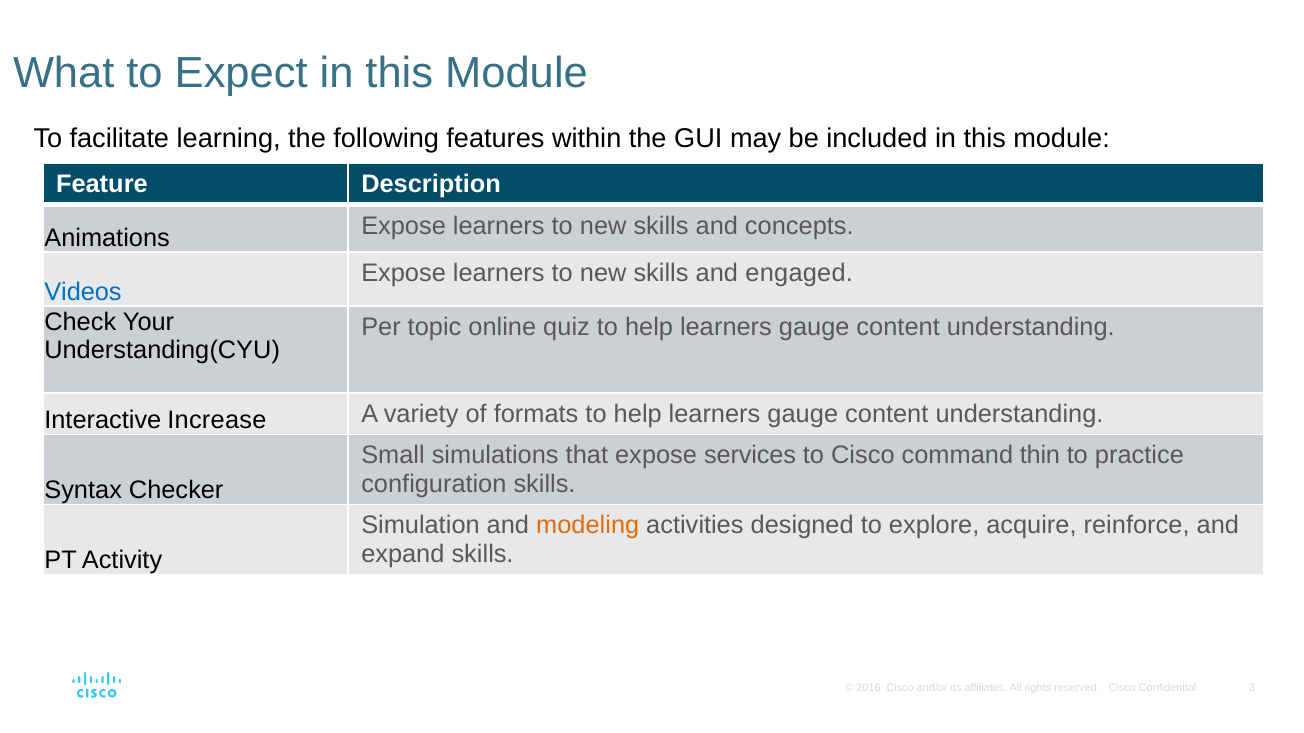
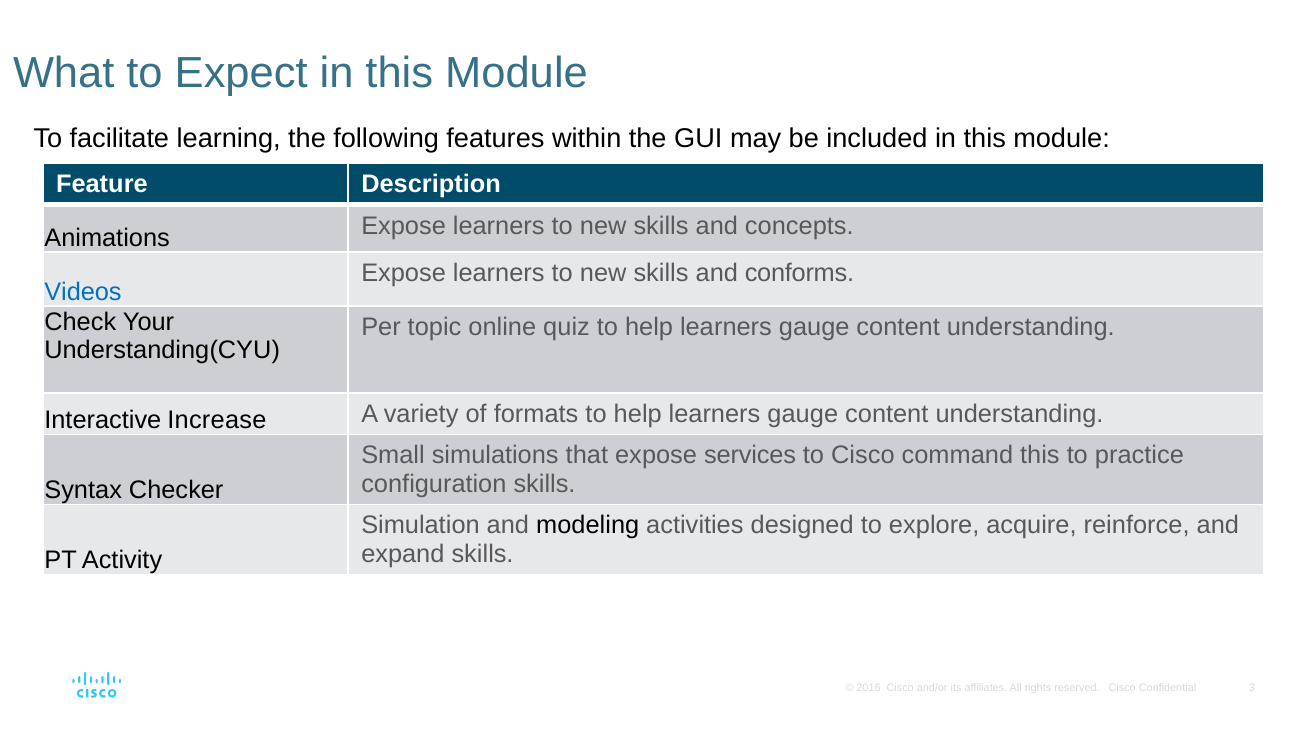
engaged: engaged -> conforms (799, 273)
command thin: thin -> this (1040, 456)
modeling colour: orange -> black (588, 526)
